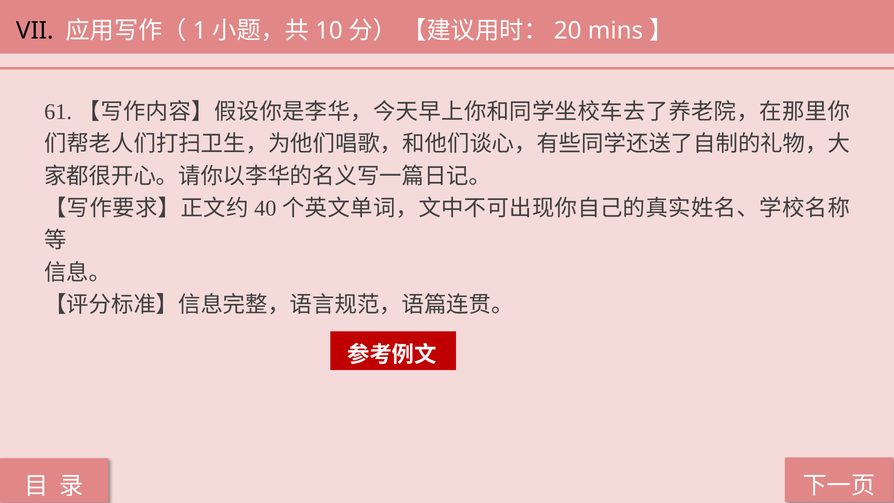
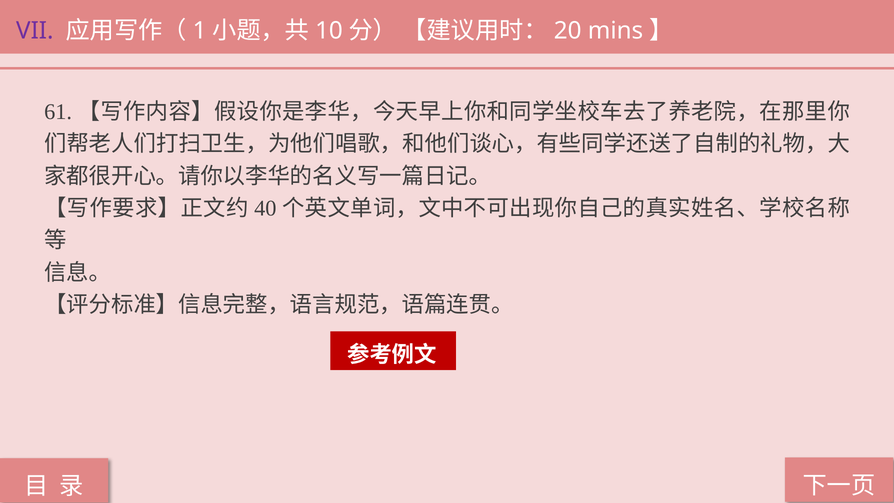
VII colour: black -> purple (35, 31)
